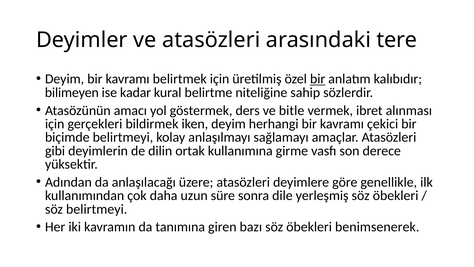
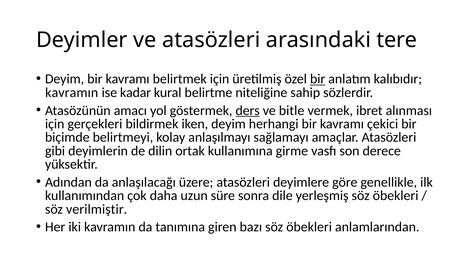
bilimeyen: bilimeyen -> kavramın (72, 92)
ders underline: none -> present (248, 110)
söz belirtmeyi: belirtmeyi -> verilmiştir (97, 209)
benimsenerek: benimsenerek -> anlamlarından (377, 227)
